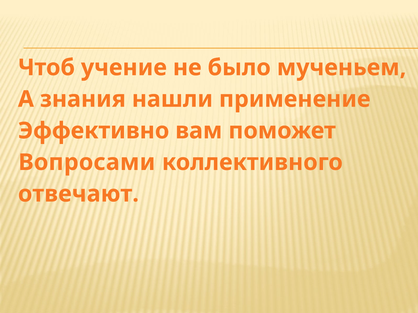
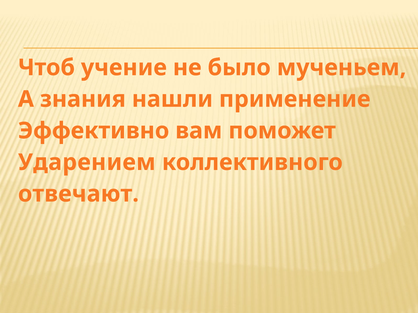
Вопросами: Вопросами -> Ударением (87, 163)
